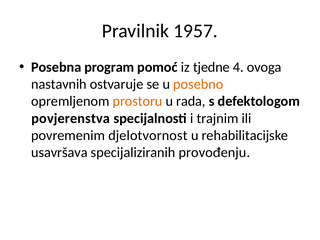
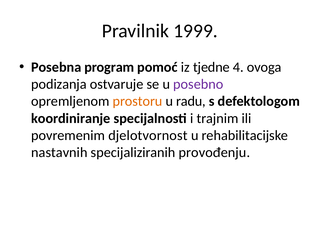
1957: 1957 -> 1999 (196, 31)
nastavnih: nastavnih -> podizanja (59, 84)
posebno colour: orange -> purple (198, 84)
rada: rada -> radu (191, 101)
povjerenstva: povjerenstva -> koordiniranje (71, 118)
usavršava: usavršava -> nastavnih (59, 152)
